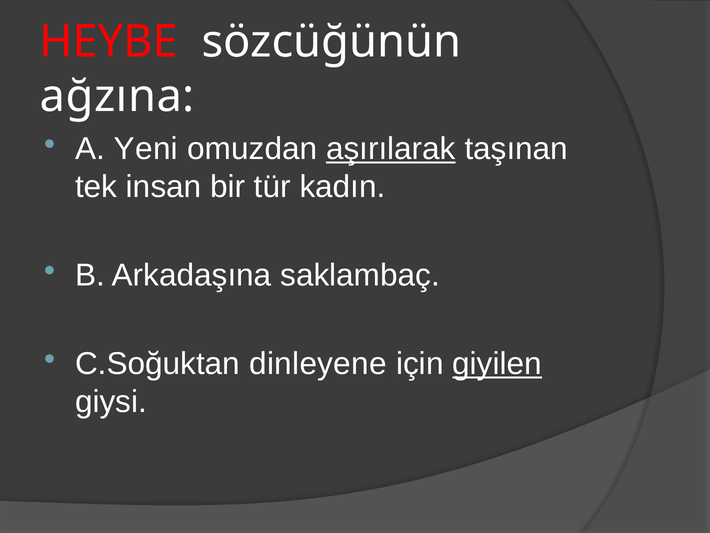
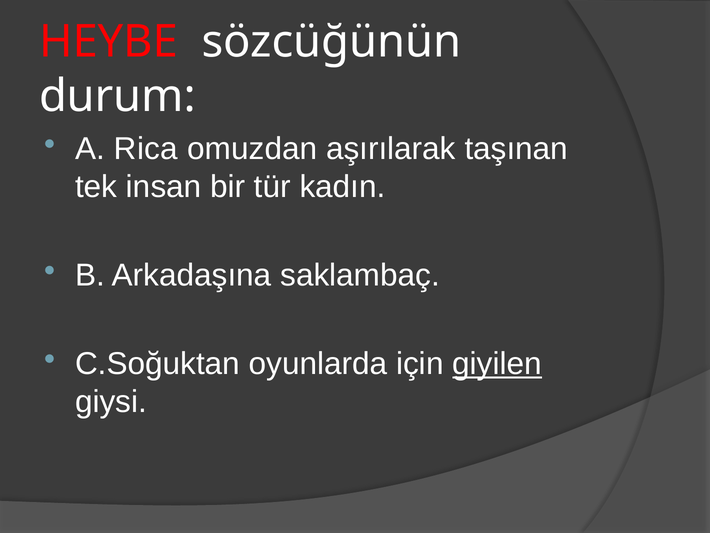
ağzına: ağzına -> durum (117, 96)
Yeni: Yeni -> Rica (146, 149)
aşırılarak underline: present -> none (391, 149)
dinleyene: dinleyene -> oyunlarda (318, 364)
